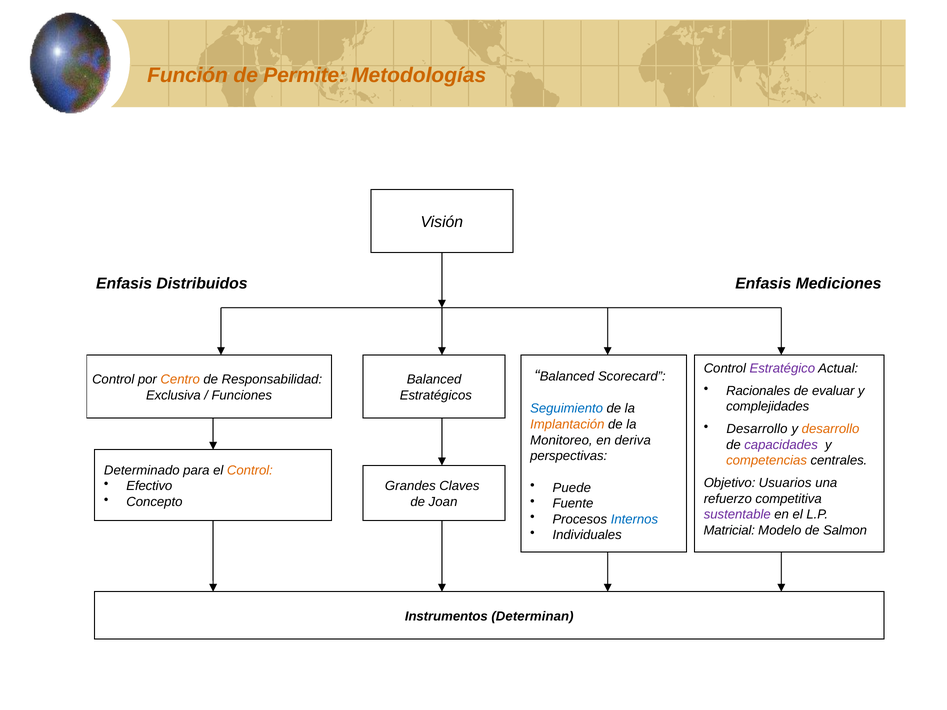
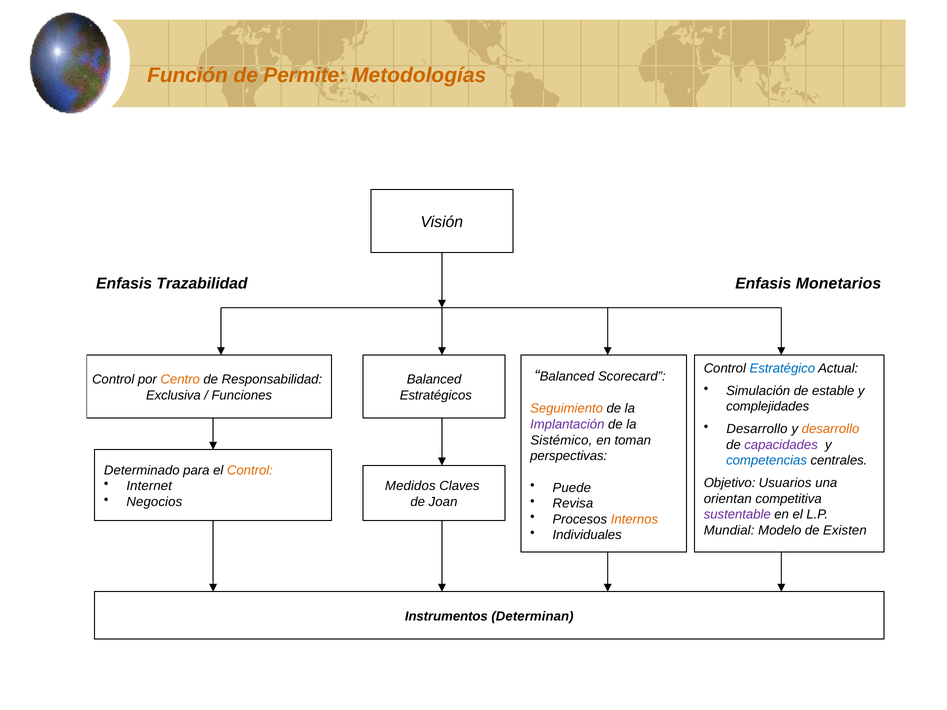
Distribuidos: Distribuidos -> Trazabilidad (202, 284)
Mediciones: Mediciones -> Monetarios (838, 284)
Estratégico colour: purple -> blue (782, 369)
Racionales: Racionales -> Simulación (758, 391)
evaluar: evaluar -> estable (833, 391)
Seguimiento colour: blue -> orange (567, 409)
Implantación colour: orange -> purple (567, 425)
Monitoreo: Monitoreo -> Sistémico (561, 440)
deriva: deriva -> toman (633, 440)
competencias colour: orange -> blue (767, 461)
Efectivo: Efectivo -> Internet (149, 486)
Grandes: Grandes -> Medidos (410, 486)
refuerzo: refuerzo -> orientan (728, 499)
Concepto: Concepto -> Negocios (154, 502)
Fuente: Fuente -> Revisa (573, 504)
Internos colour: blue -> orange (634, 519)
Matricial: Matricial -> Mundial (729, 531)
Salmon: Salmon -> Existen (845, 531)
